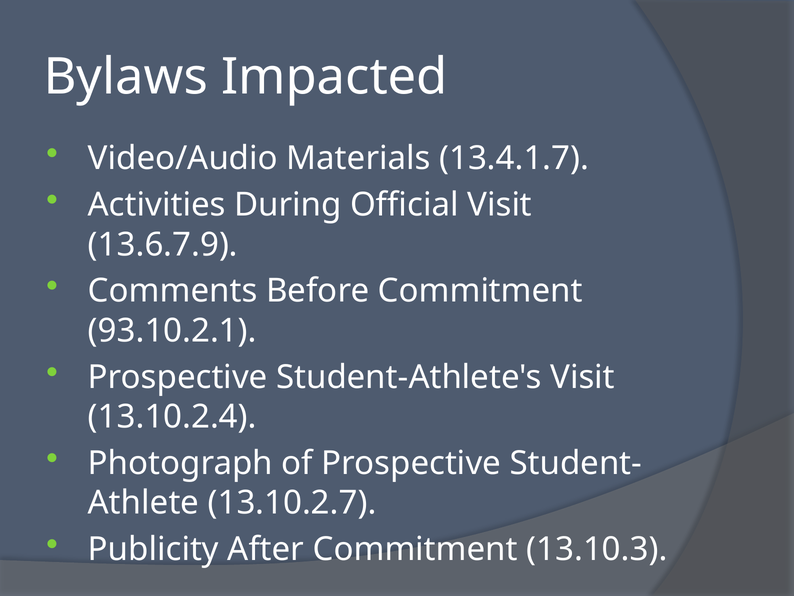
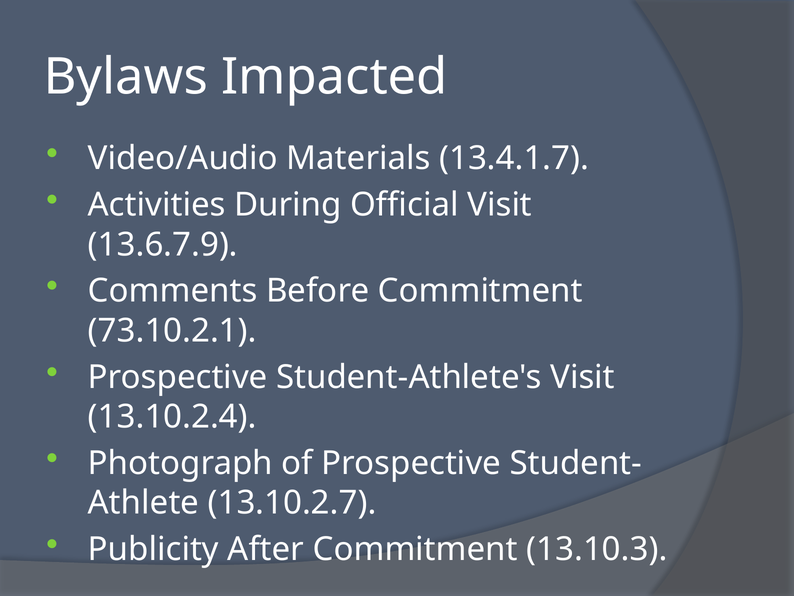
93.10.2.1: 93.10.2.1 -> 73.10.2.1 (172, 330)
